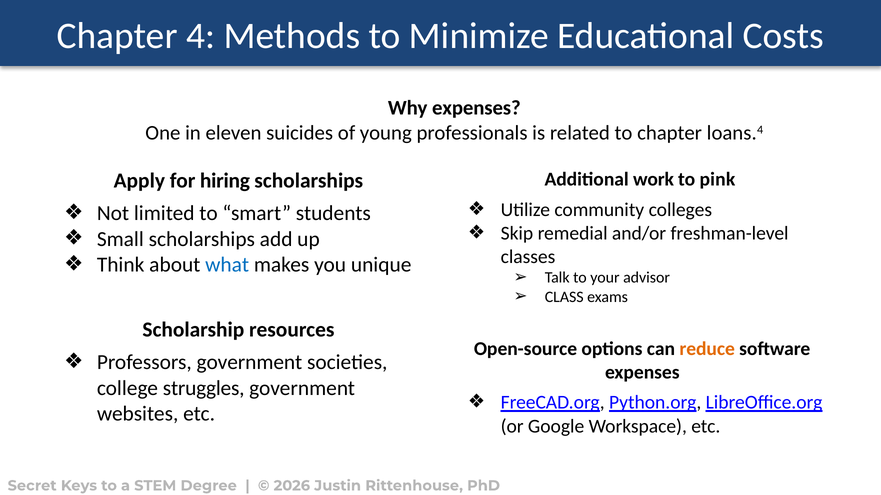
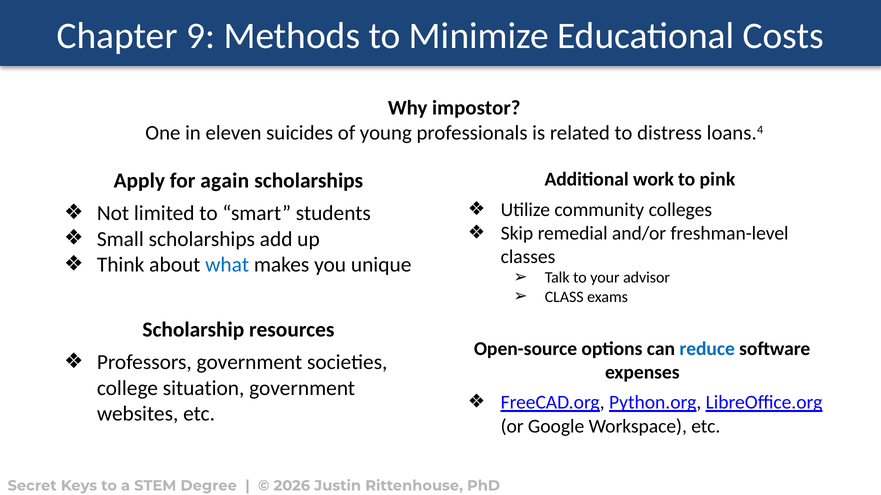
4: 4 -> 9 (201, 36)
Why expenses: expenses -> impostor (476, 108)
to chapter: chapter -> distress (670, 133)
hiring: hiring -> again (225, 181)
reduce colour: orange -> blue (707, 349)
struggles: struggles -> situation (204, 389)
